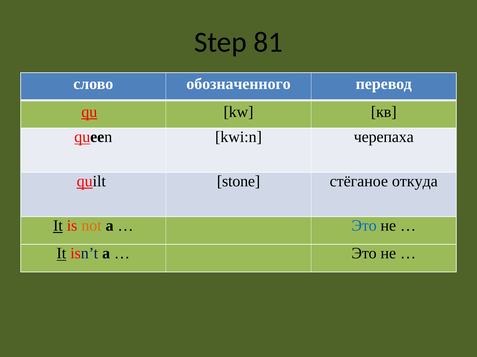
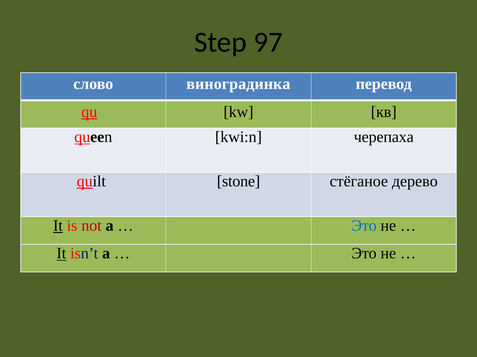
81: 81 -> 97 (268, 42)
обозначенного: обозначенного -> виноградинка (238, 84)
откуда: откуда -> дерево (415, 182)
not colour: orange -> red (91, 226)
